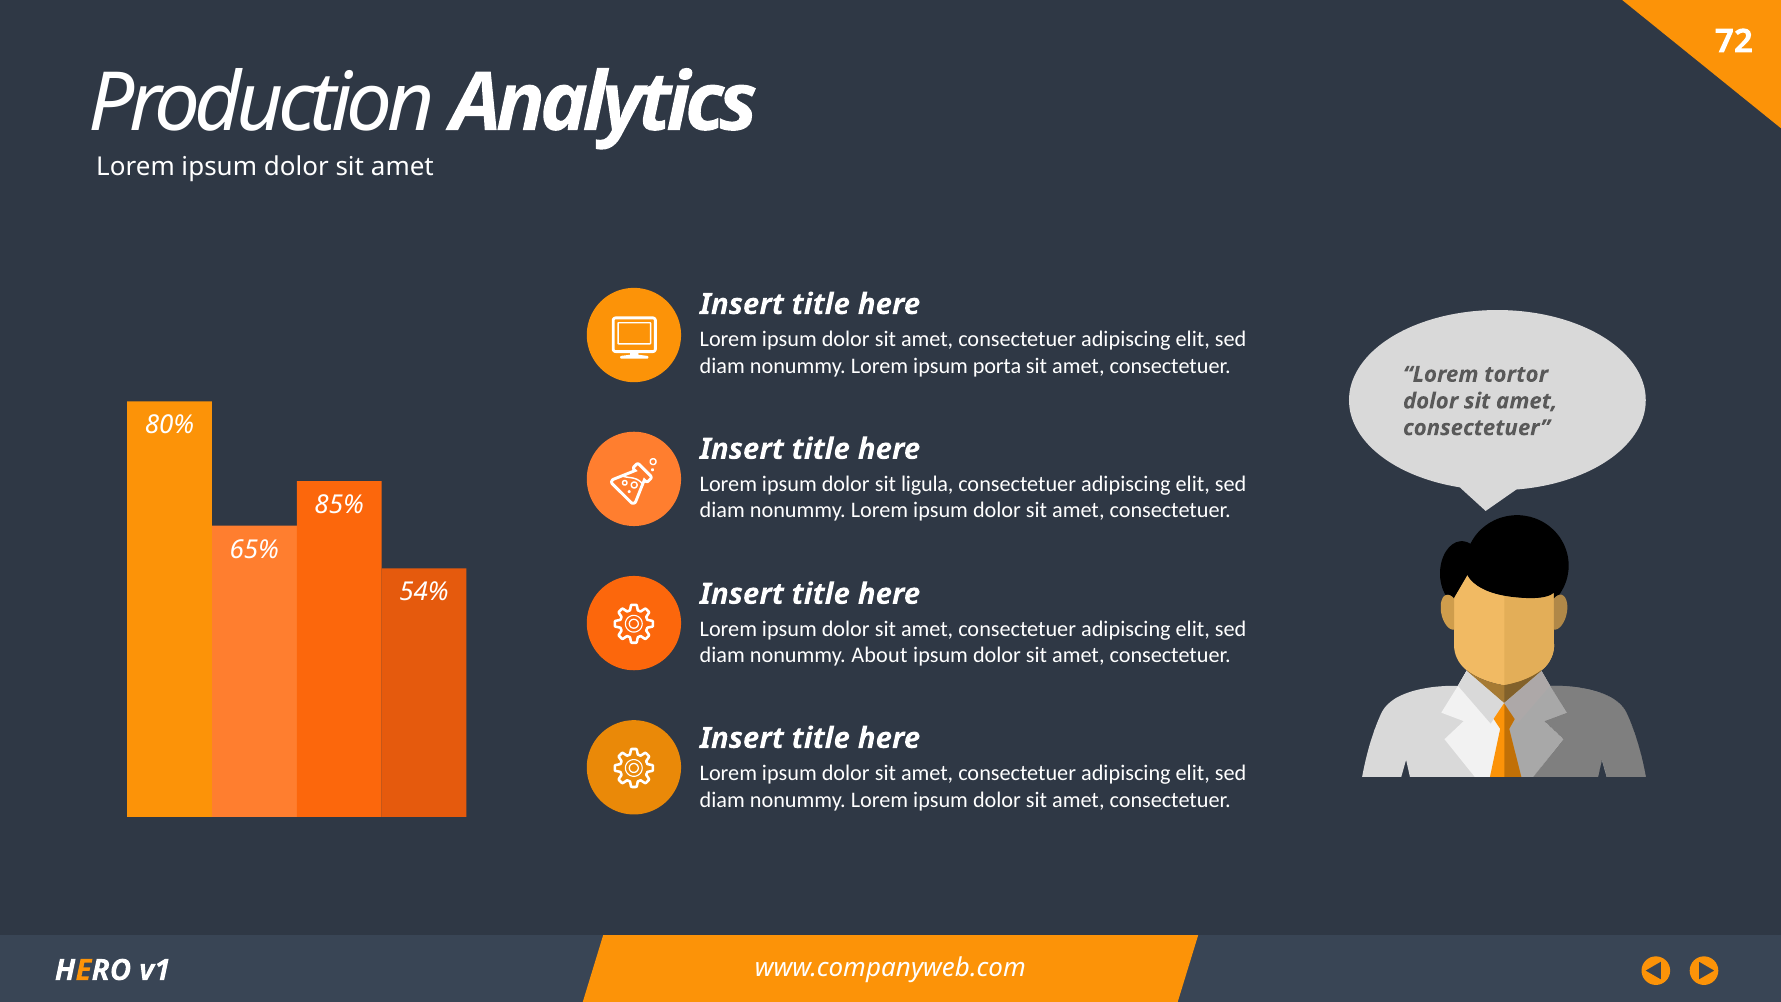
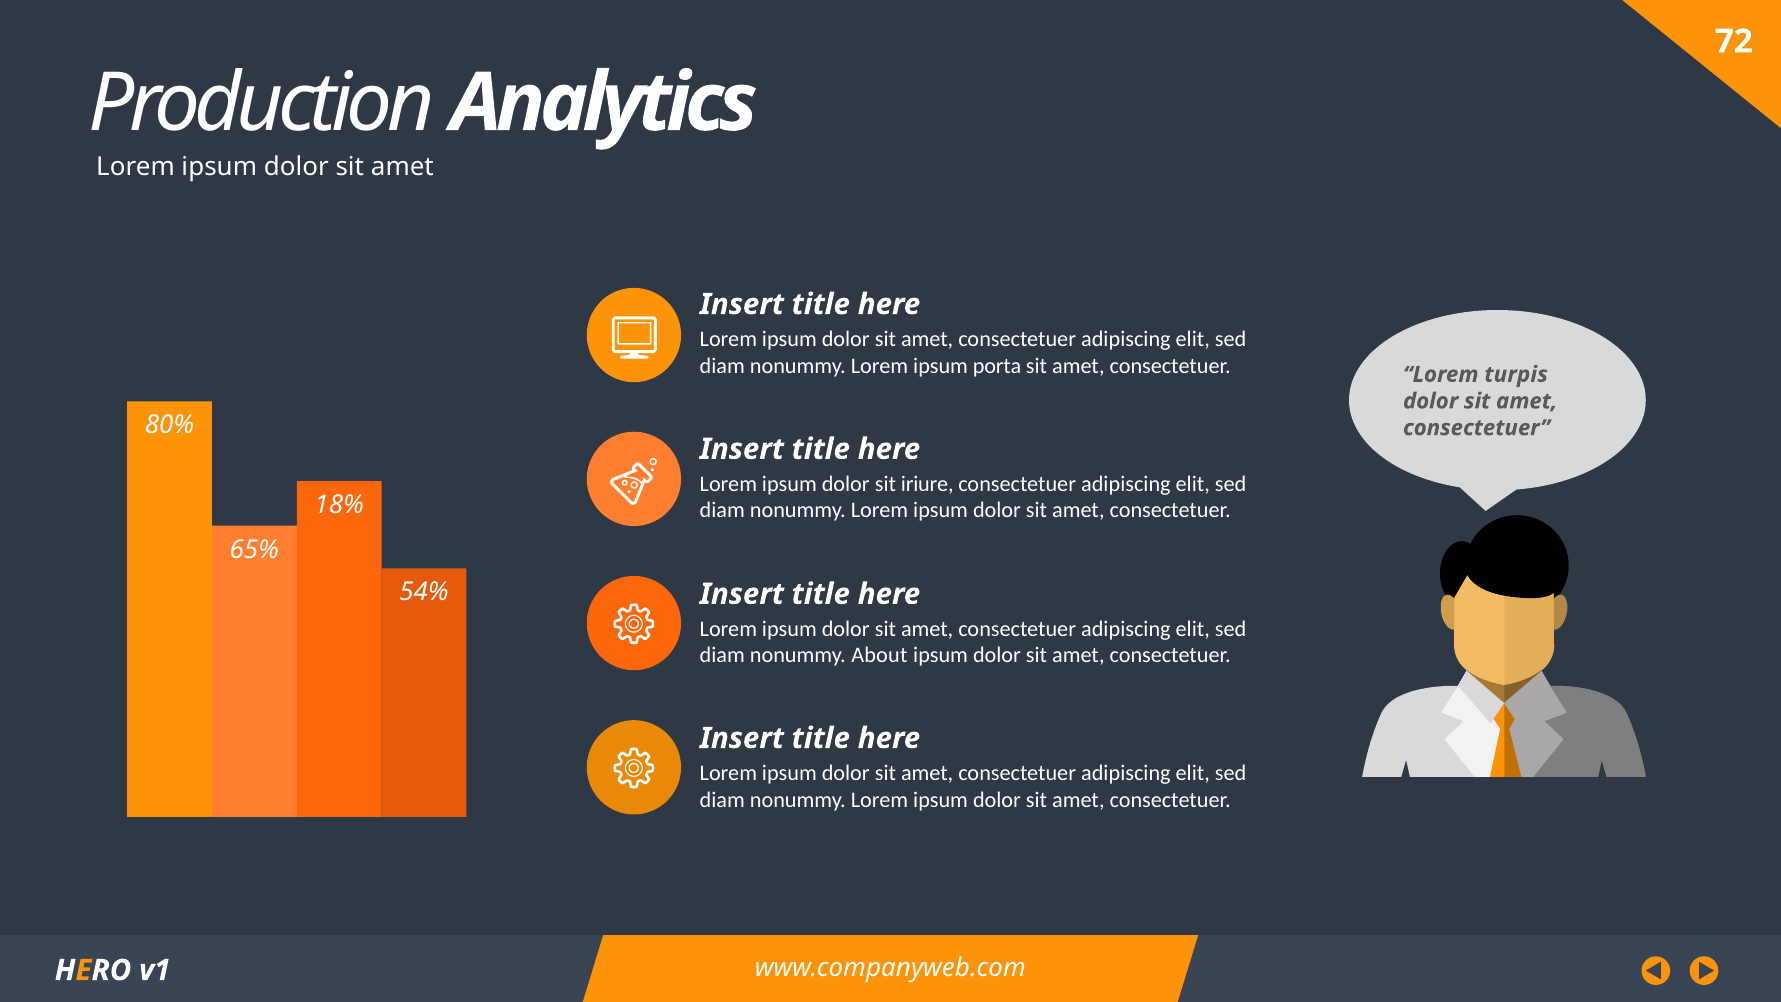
tortor: tortor -> turpis (1516, 374)
ligula: ligula -> iriure (927, 484)
85%: 85% -> 18% (339, 505)
